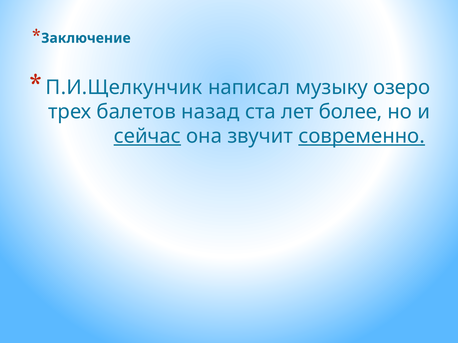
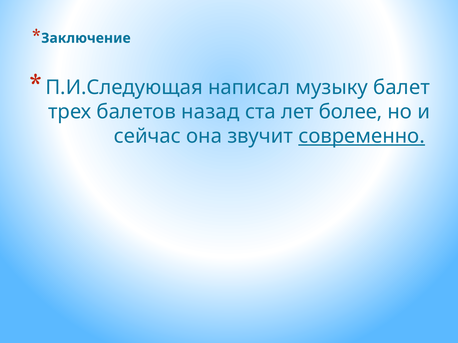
П.И.Щелкунчик: П.И.Щелкунчик -> П.И.Следующая (124, 88)
озеро: озеро -> балет (402, 88)
сейчас underline: present -> none (147, 136)
